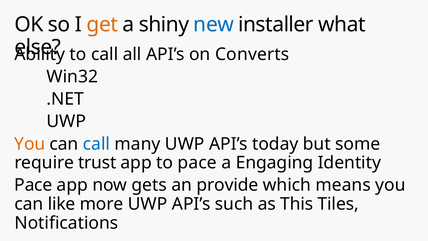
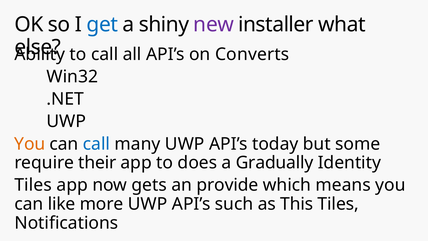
get colour: orange -> blue (102, 25)
new colour: blue -> purple (214, 25)
trust: trust -> their (97, 163)
to pace: pace -> does (197, 163)
Engaging: Engaging -> Gradually (275, 163)
Pace: Pace -> Tiles (33, 185)
